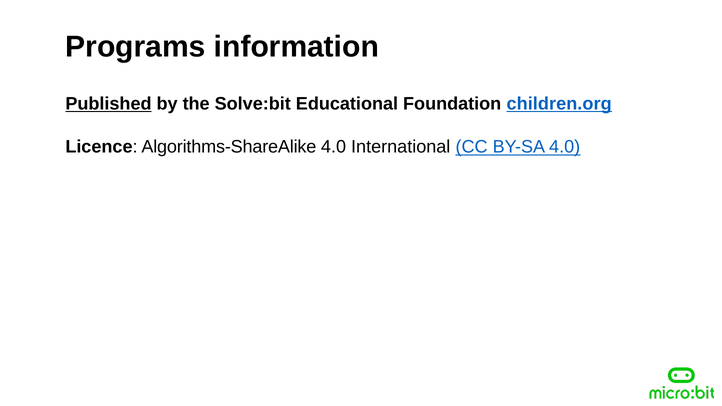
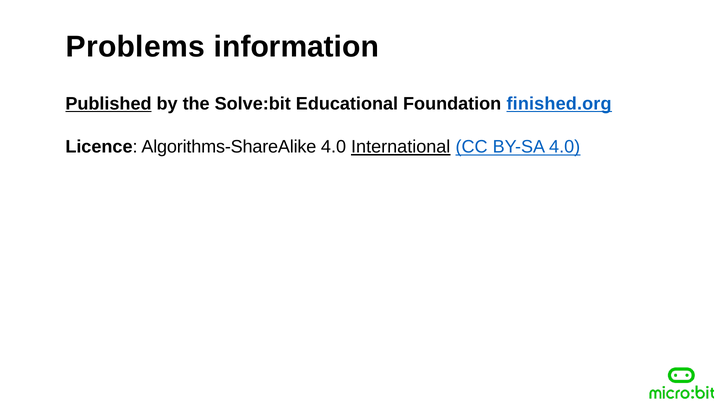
Programs: Programs -> Problems (135, 47)
children.org: children.org -> finished.org (559, 104)
International underline: none -> present (401, 147)
